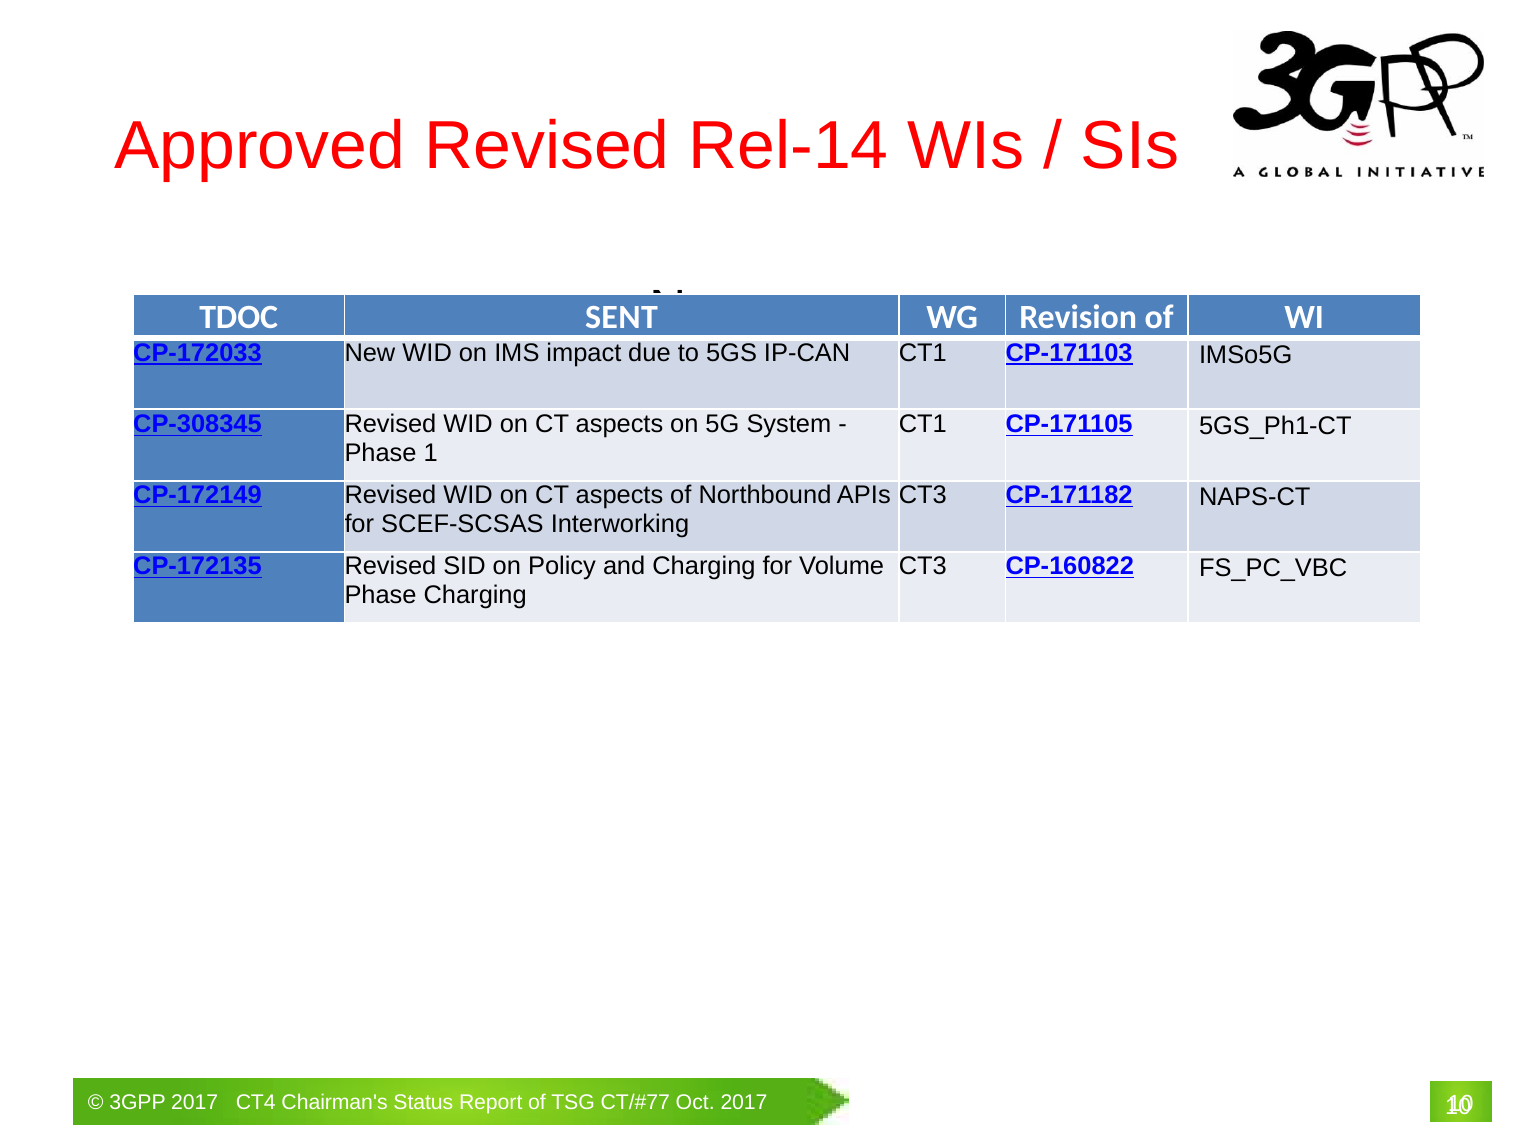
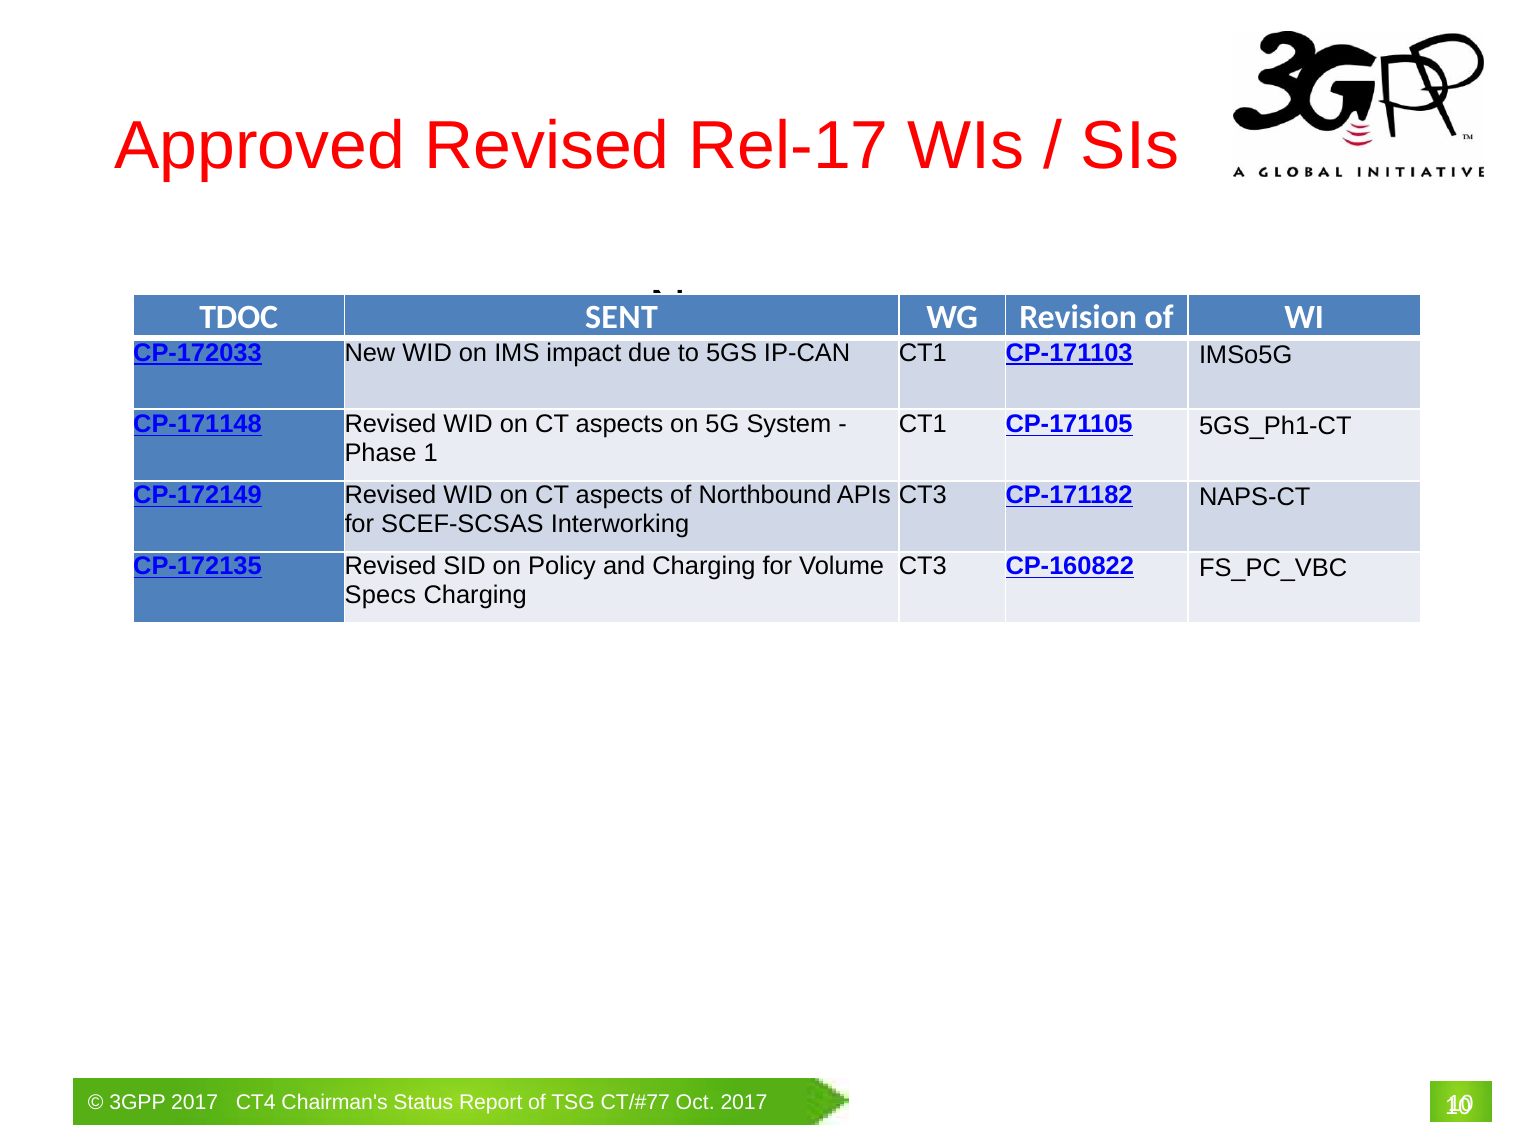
Rel-14: Rel-14 -> Rel-17 (789, 146)
CP-308345: CP-308345 -> CP-171148 (197, 424)
Phase: Phase -> Specs (380, 595)
